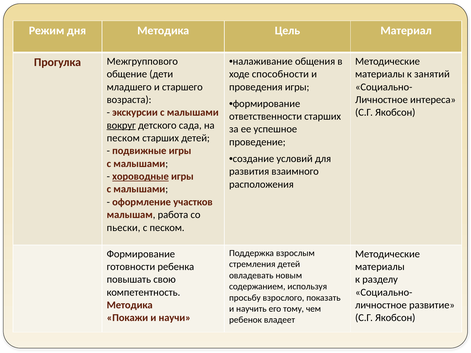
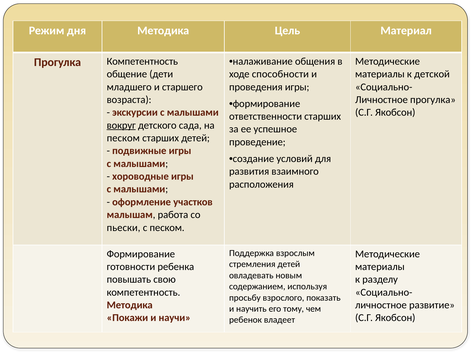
Прогулка Межгруппового: Межгруппового -> Компетентность (142, 61)
занятий: занятий -> детской (432, 74)
Личностное интереса: интереса -> прогулка (433, 100)
хороводные underline: present -> none (141, 177)
